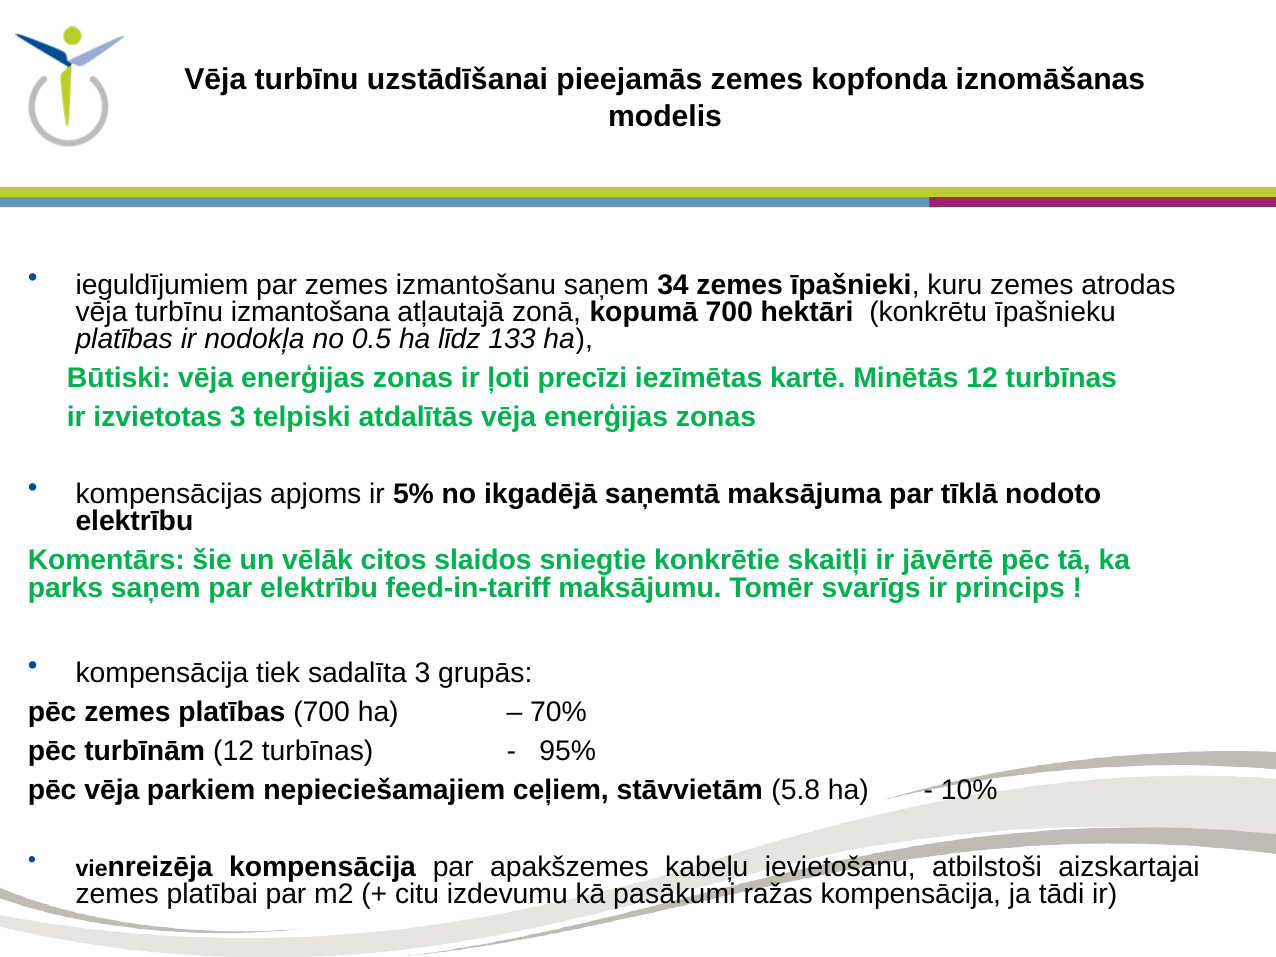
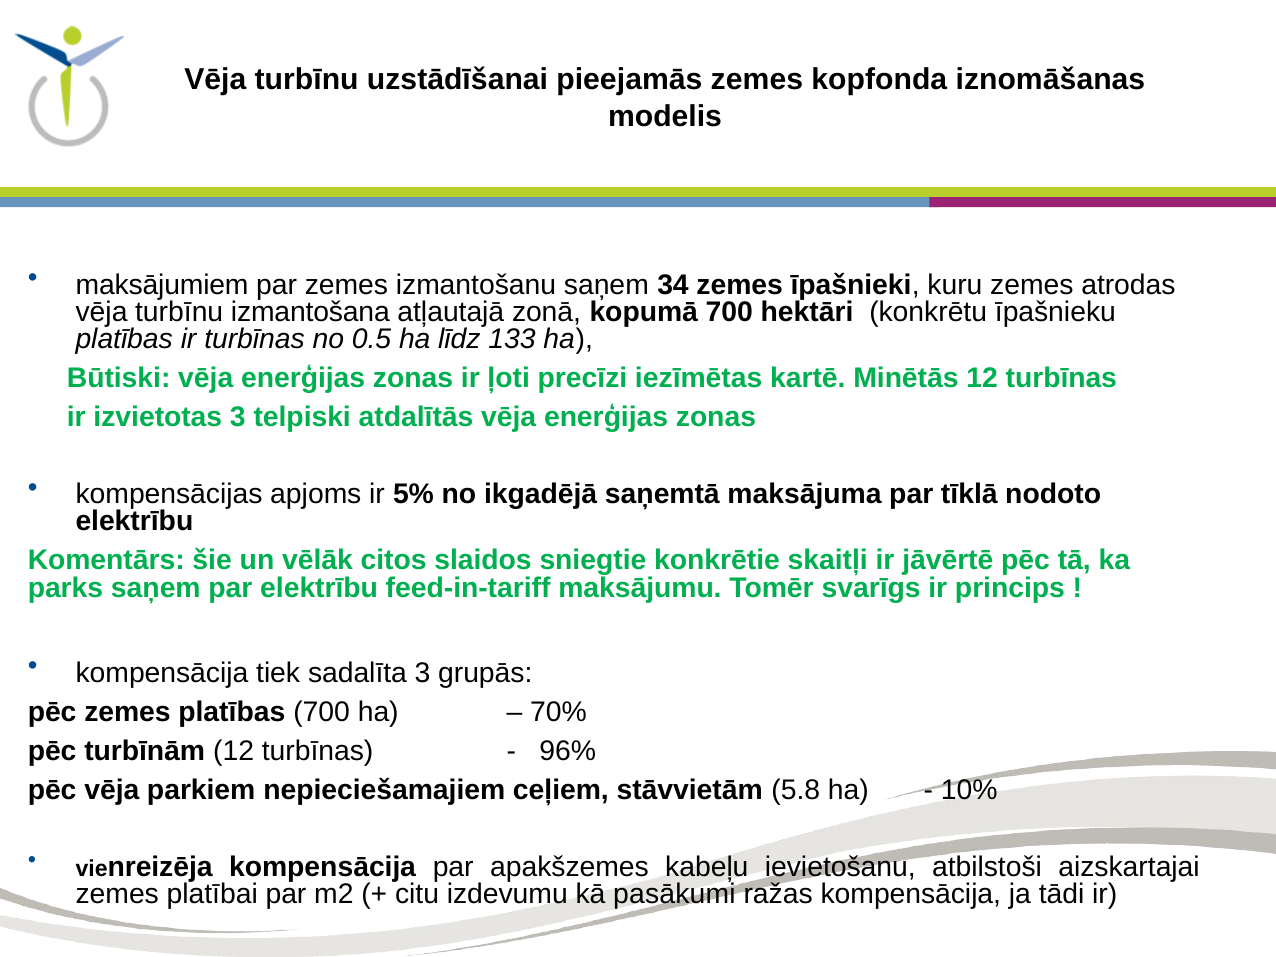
ieguldījumiem: ieguldījumiem -> maksājumiem (162, 285)
ir nodokļa: nodokļa -> turbīnas (255, 339)
95%: 95% -> 96% (568, 751)
